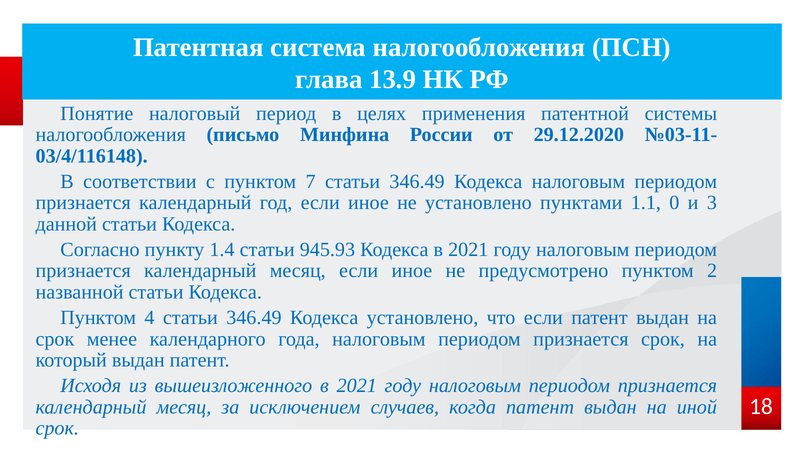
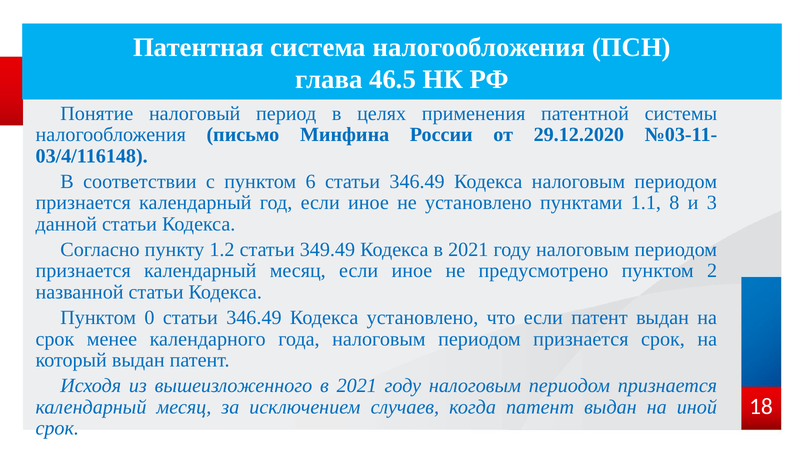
13.9: 13.9 -> 46.5 (393, 79)
7: 7 -> 6 (311, 182)
0: 0 -> 8 (674, 203)
1.4: 1.4 -> 1.2 (222, 250)
945.93: 945.93 -> 349.49 (327, 250)
4: 4 -> 0 (149, 318)
